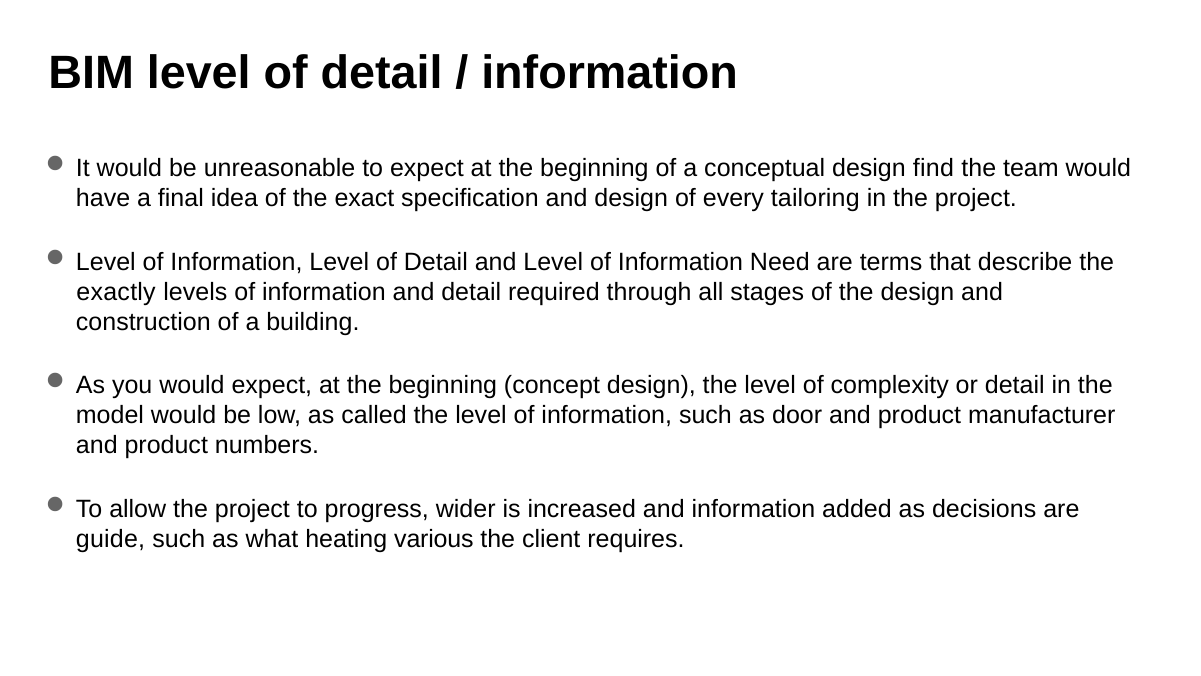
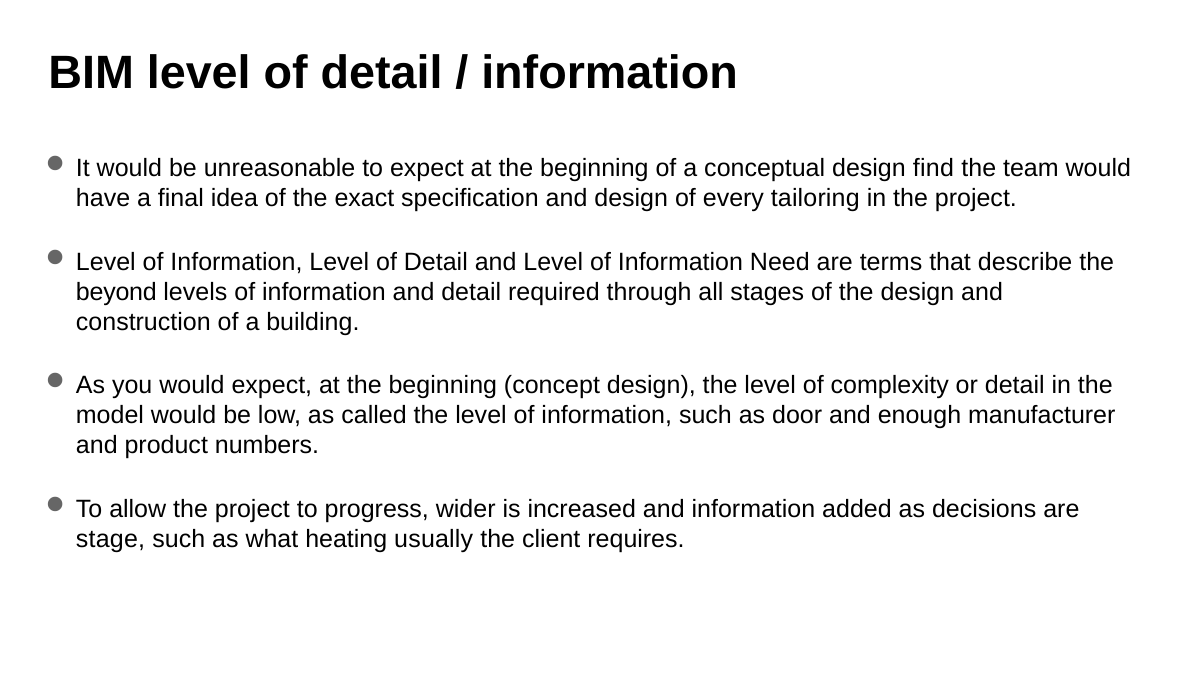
exactly: exactly -> beyond (116, 292)
door and product: product -> enough (919, 415)
guide: guide -> stage (111, 539)
various: various -> usually (434, 539)
